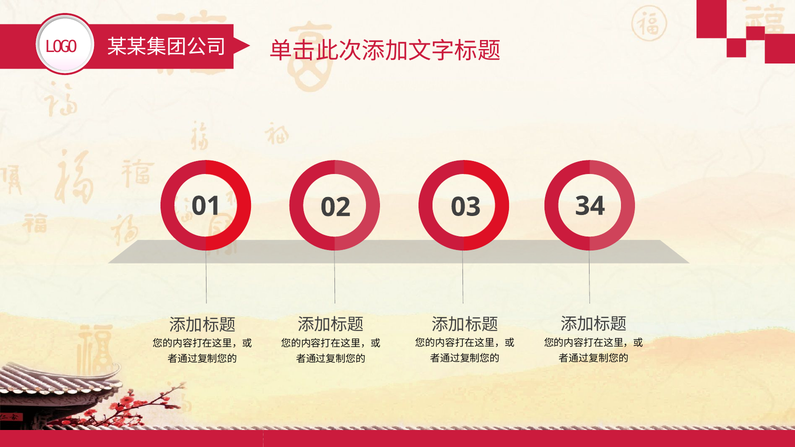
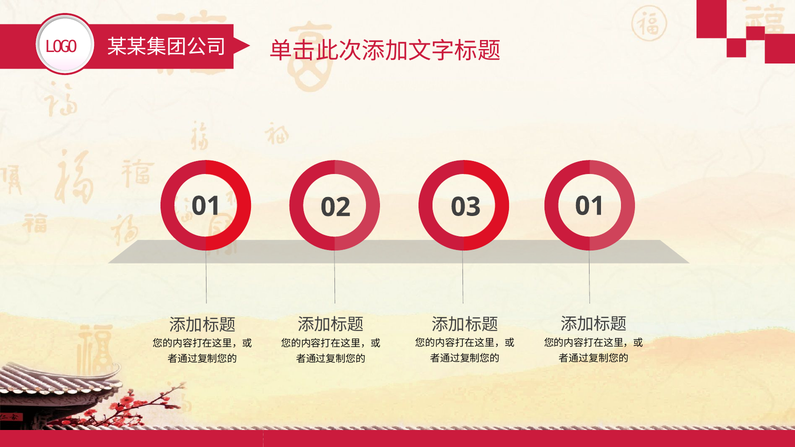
03 34: 34 -> 01 (590, 206)
